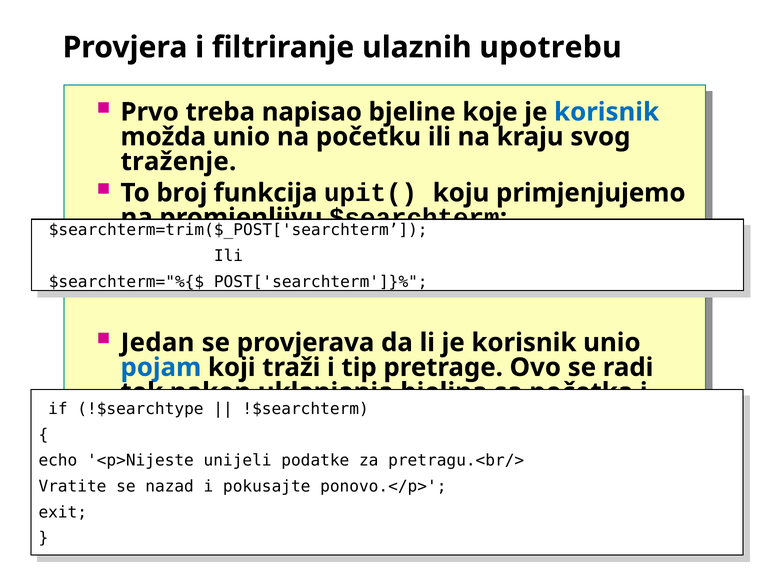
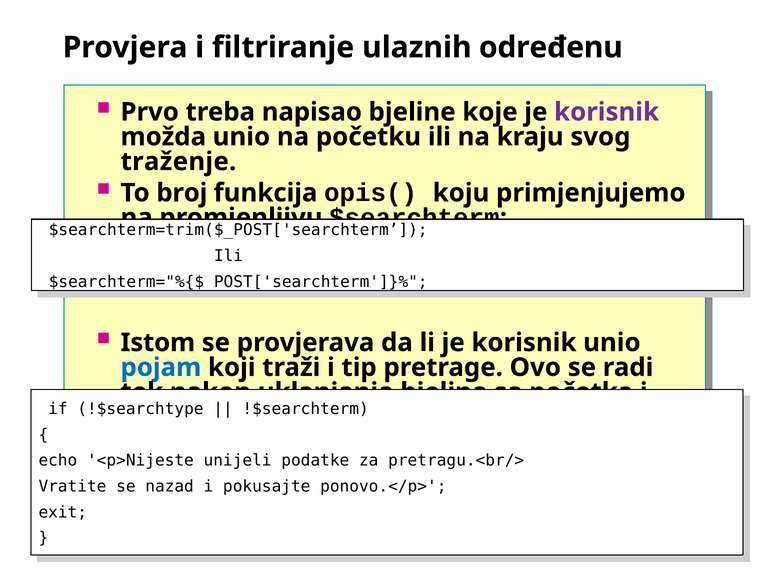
upotrebu: upotrebu -> određenu (551, 47)
korisnik colour: blue -> purple (607, 112)
upit(: upit( -> opis( (371, 193)
Jedan: Jedan -> Istom (158, 343)
